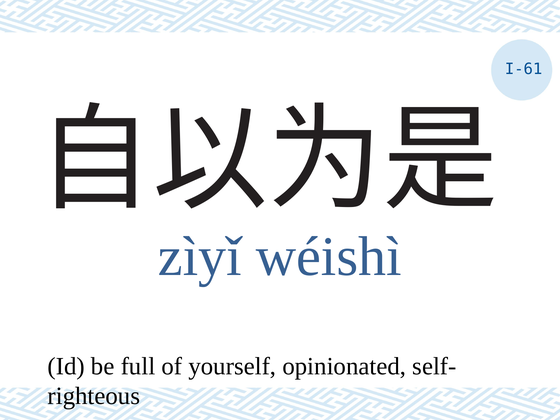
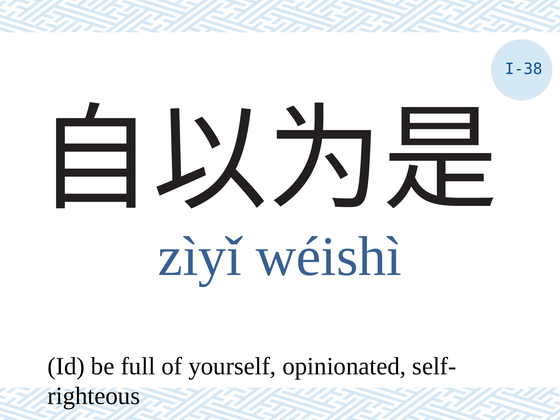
I-61: I-61 -> I-38 (524, 69)
